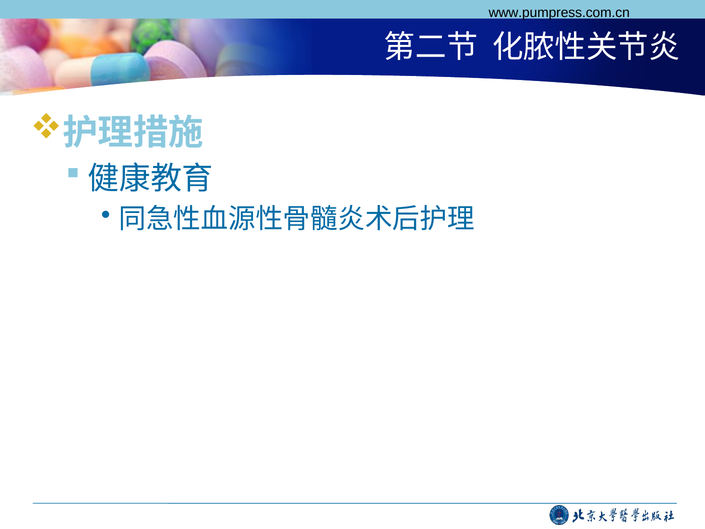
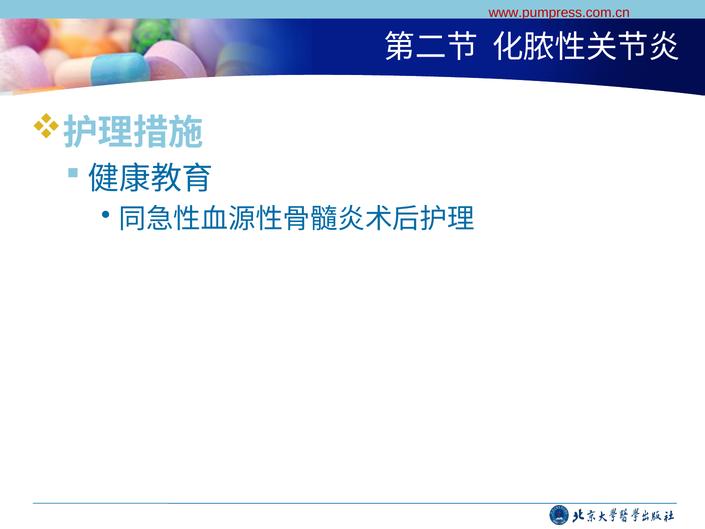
www.pumpress.com.cn colour: black -> red (559, 13)
